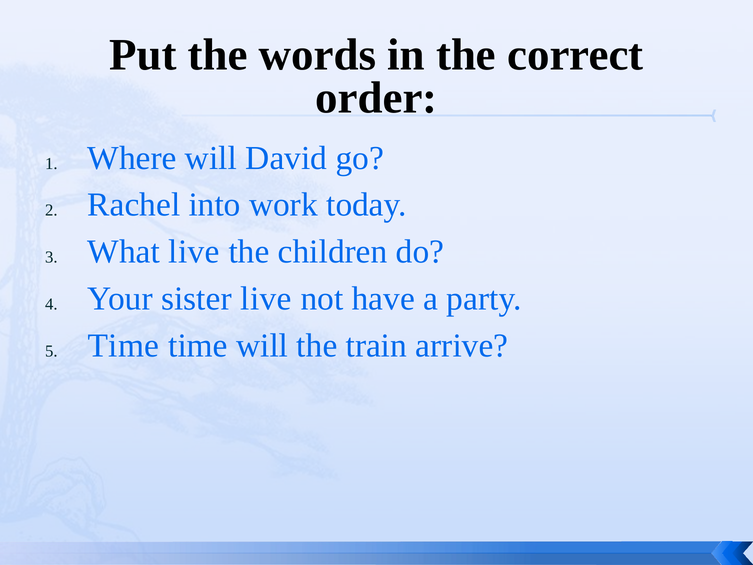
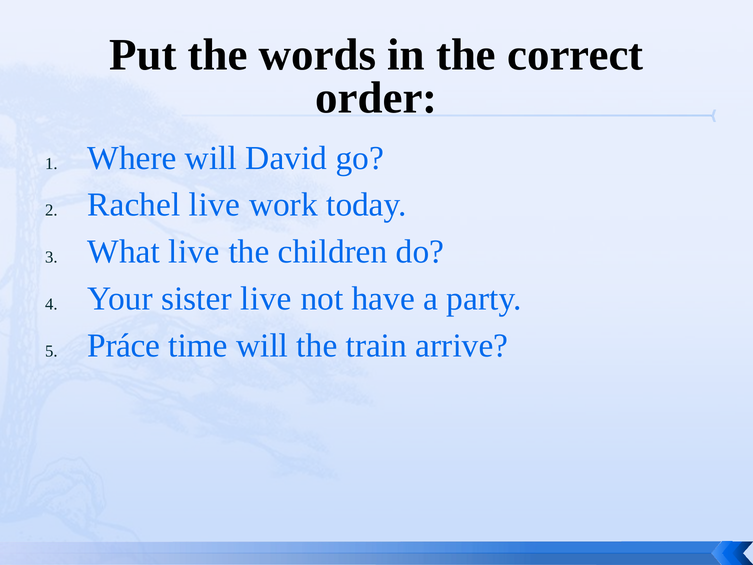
Rachel into: into -> live (215, 205)
Time: Time -> Práce (124, 345)
